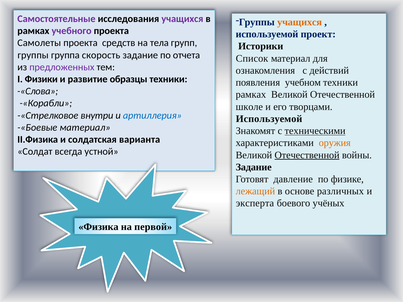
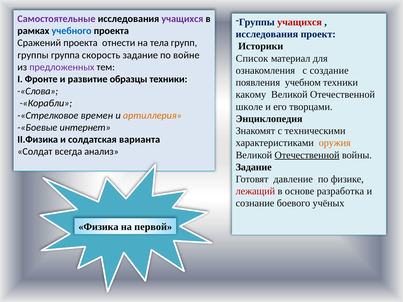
учащихся colour: orange -> red (300, 22)
учебного colour: purple -> blue (72, 31)
используемой: используемой -> исследования (267, 34)
Самолеты: Самолеты -> Сражений (39, 43)
средств: средств -> отнести (119, 43)
отчета: отчета -> войне (186, 55)
действий: действий -> создание (329, 71)
Физики: Физики -> Фронте (41, 79)
рамках: рамках -> какому (251, 95)
внутри: внутри -> времен (97, 116)
артиллерия colour: blue -> orange (152, 116)
Используемой: Используемой -> Энциклопедия (269, 119)
-«Боевые материал: материал -> интернет (85, 128)
техническими underline: present -> none (315, 131)
устной: устной -> анализ (102, 152)
лежащий colour: orange -> red (255, 191)
различных: различных -> разработка (340, 191)
эксперта: эксперта -> сознание (255, 204)
